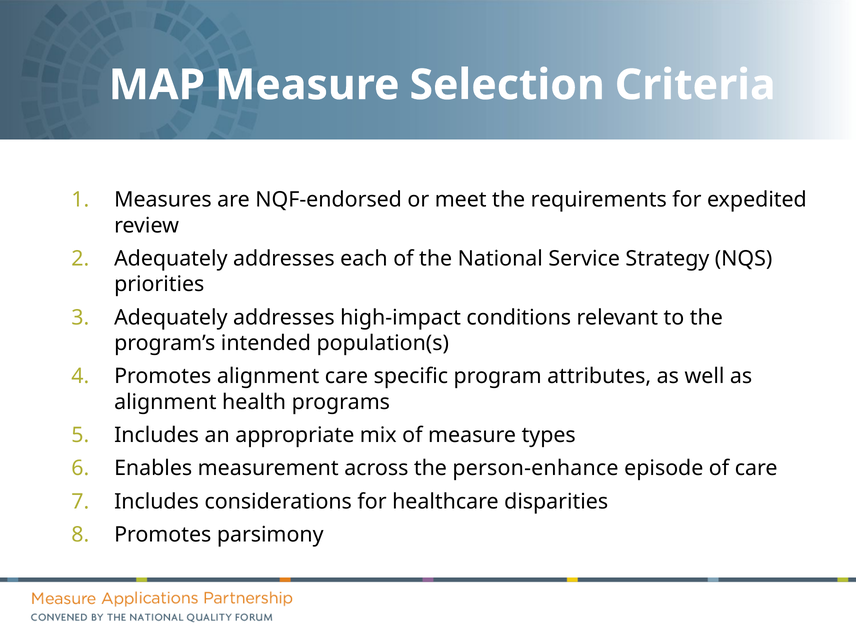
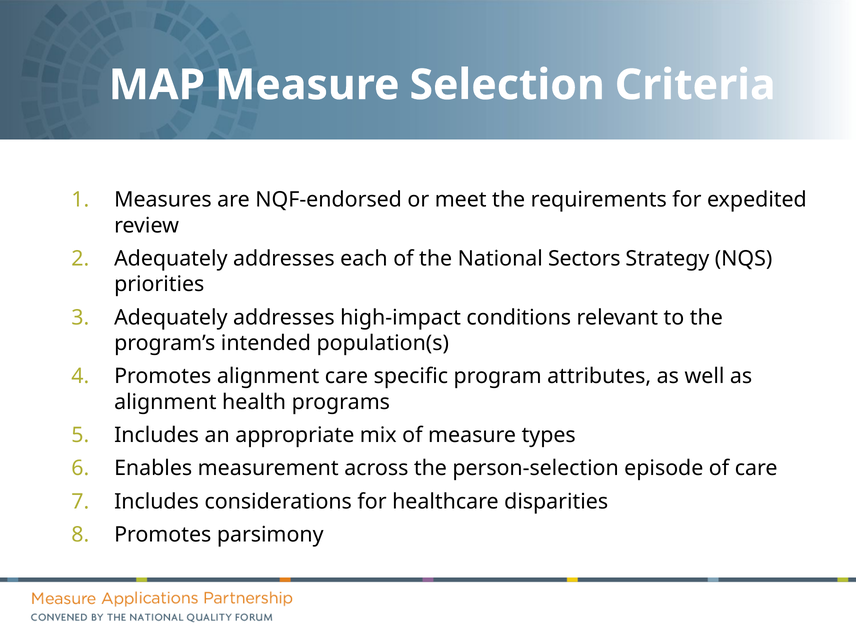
Service: Service -> Sectors (584, 259)
person-enhance: person-enhance -> person-selection (536, 468)
